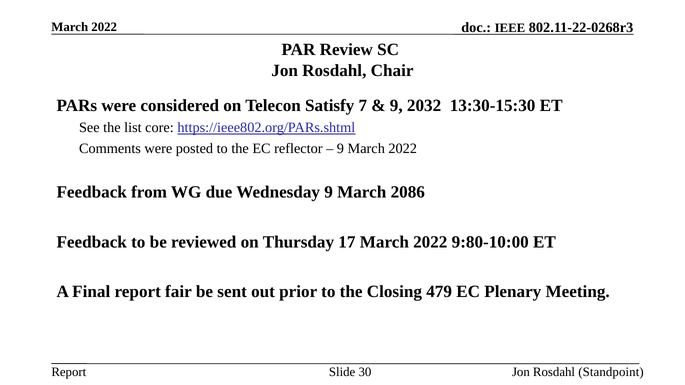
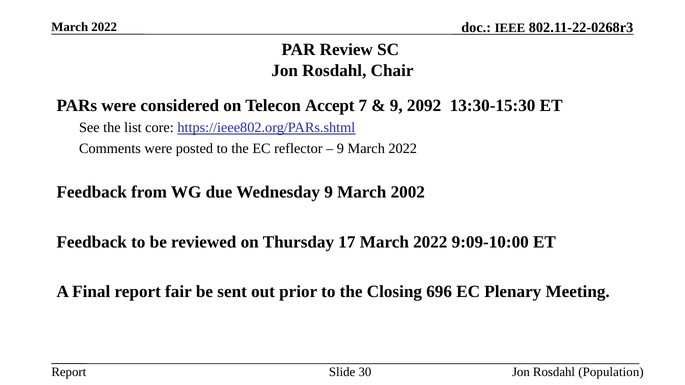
Satisfy: Satisfy -> Accept (330, 106)
2032: 2032 -> 2092 (424, 106)
2086: 2086 -> 2002 (408, 192)
9:80-10:00: 9:80-10:00 -> 9:09-10:00 (490, 242)
479: 479 -> 696 (439, 292)
Standpoint: Standpoint -> Population (611, 372)
